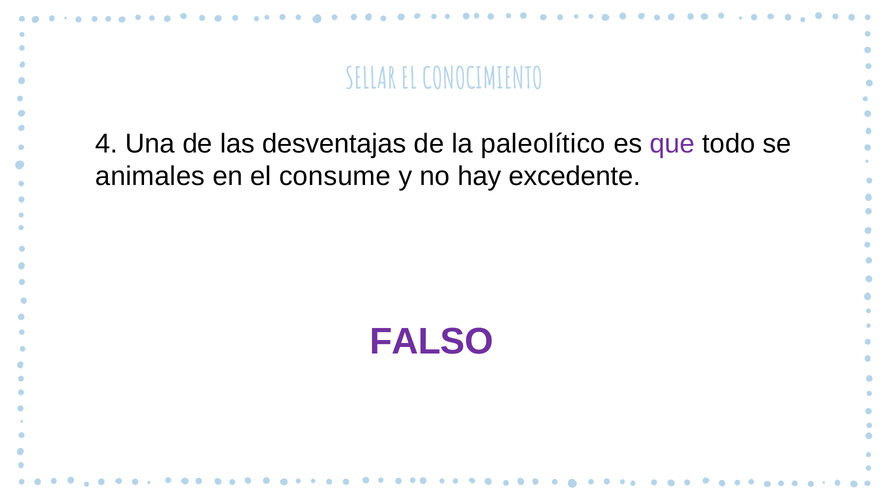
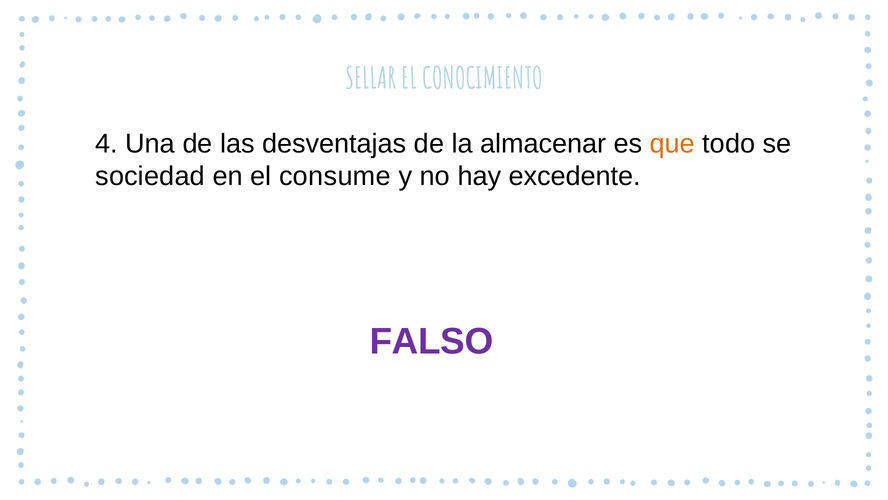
paleolítico: paleolítico -> almacenar (543, 144)
que colour: purple -> orange (672, 144)
animales: animales -> sociedad (150, 176)
